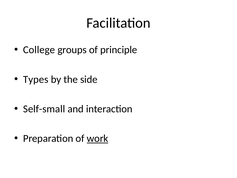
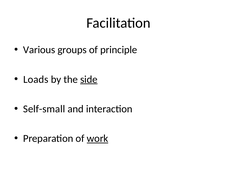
College: College -> Various (39, 50)
Types: Types -> Loads (36, 79)
side underline: none -> present (89, 79)
